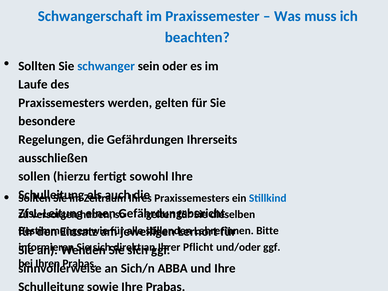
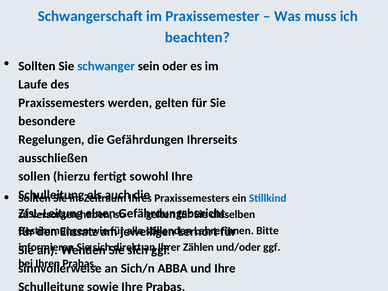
Pflicht: Pflicht -> Zählen (198, 247)
